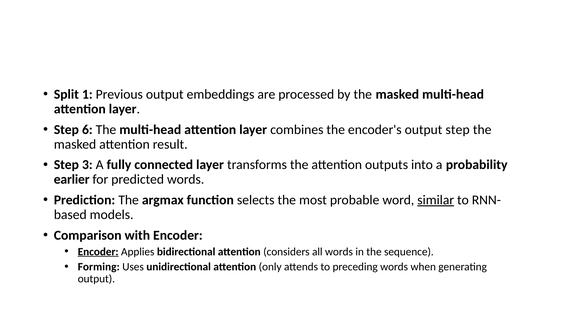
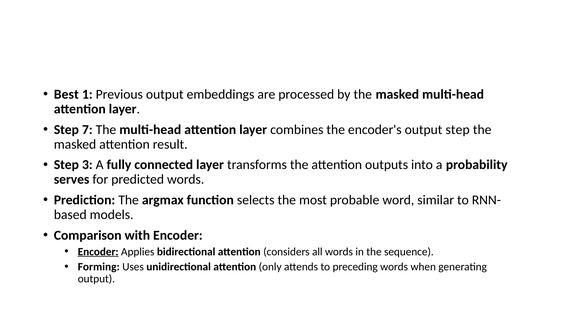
Split: Split -> Best (66, 94)
6: 6 -> 7 (87, 130)
earlier: earlier -> serves (72, 179)
similar underline: present -> none (436, 200)
